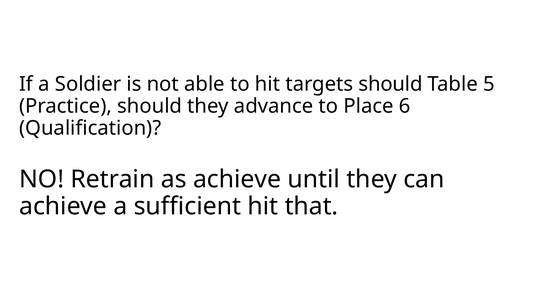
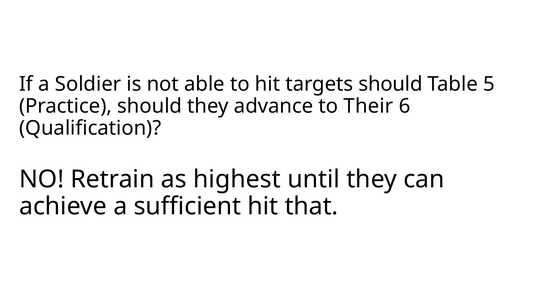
Place: Place -> Their (368, 106)
as achieve: achieve -> highest (237, 179)
